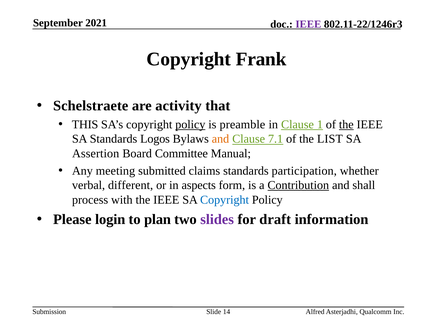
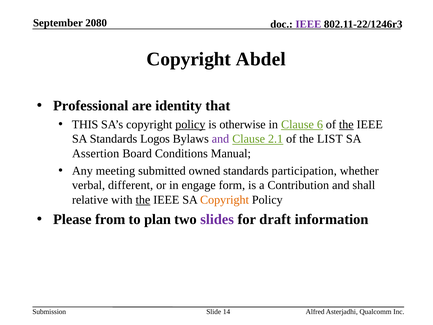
2021: 2021 -> 2080 (96, 23)
Frank: Frank -> Abdel (261, 59)
Schelstraete: Schelstraete -> Professional (91, 106)
activity: activity -> identity (179, 106)
preamble: preamble -> otherwise (243, 124)
1: 1 -> 6 (320, 124)
and colour: orange -> purple (221, 139)
7.1: 7.1 -> 2.1 (276, 139)
Committee: Committee -> Conditions (181, 153)
claims: claims -> owned (205, 171)
aspects: aspects -> engage (199, 185)
Contribution underline: present -> none (298, 185)
process: process -> relative (90, 200)
the underline: none -> present (143, 200)
Copyright colour: blue -> orange (225, 200)
login: login -> from (110, 219)
